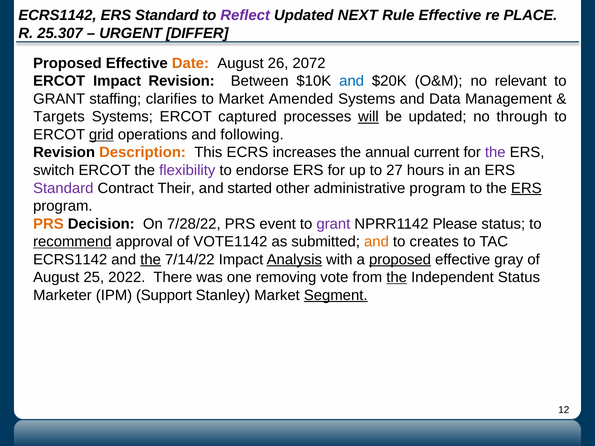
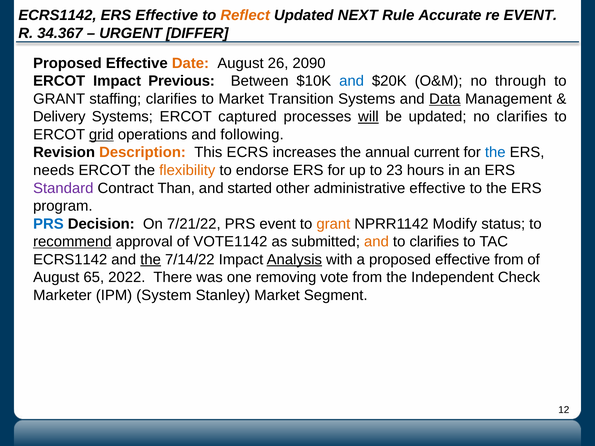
Standard: Standard -> Effective (167, 15)
Reflect colour: purple -> orange (245, 15)
Rule Effective: Effective -> Accurate (450, 15)
re PLACE: PLACE -> EVENT (530, 15)
25.307: 25.307 -> 34.367 (60, 33)
2072: 2072 -> 2090 (309, 63)
Impact Revision: Revision -> Previous (182, 81)
relevant: relevant -> through (521, 81)
Amended: Amended -> Transition (301, 99)
Data underline: none -> present (445, 99)
Targets: Targets -> Delivery (59, 117)
no through: through -> clarifies (522, 117)
the colour: purple -> blue (495, 153)
switch: switch -> needs (54, 170)
flexibility colour: purple -> orange (187, 170)
27: 27 -> 23 (395, 170)
Their: Their -> Than (176, 188)
administrative program: program -> effective (437, 188)
ERS underline: present -> none (526, 188)
PRS colour: orange -> blue (48, 224)
7/28/22: 7/28/22 -> 7/21/22 (194, 224)
grant colour: purple -> orange (333, 224)
Please: Please -> Modify (455, 224)
to creates: creates -> clarifies (434, 242)
proposed underline: present -> none (400, 260)
effective gray: gray -> from (509, 260)
25: 25 -> 65 (94, 277)
the underline: present -> none (397, 277)
Independent Status: Status -> Check (519, 277)
Support: Support -> System (164, 295)
Segment underline: present -> none (336, 295)
